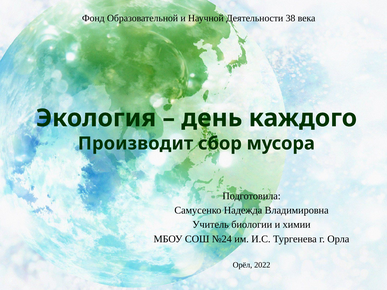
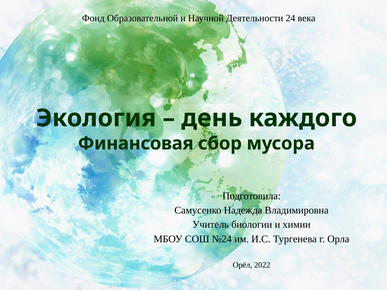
38: 38 -> 24 (290, 18)
Производит: Производит -> Финансовая (136, 144)
